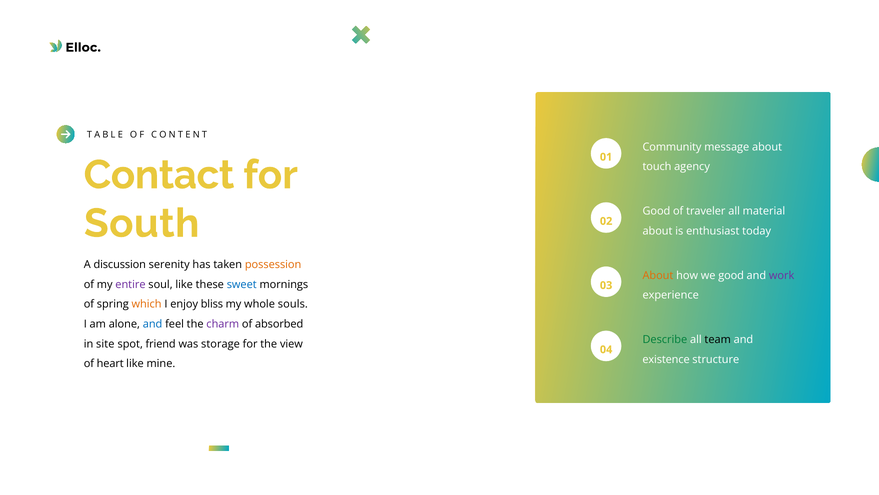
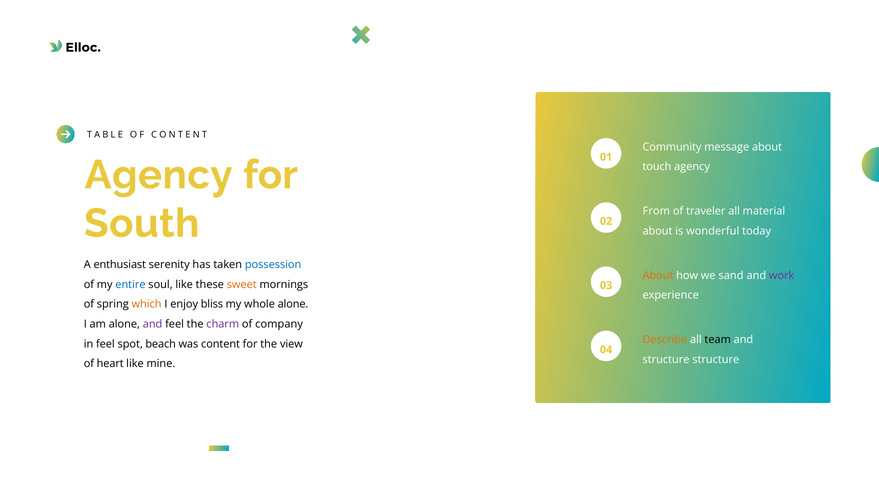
Contact: Contact -> Agency (159, 175)
Good: Good -> From (656, 211)
enthusiast: enthusiast -> wonderful (713, 231)
discussion: discussion -> enthusiast (120, 264)
possession colour: orange -> blue (273, 264)
we good: good -> sand (731, 275)
entire colour: purple -> blue (130, 284)
sweet colour: blue -> orange (242, 284)
whole souls: souls -> alone (293, 304)
and colour: blue -> purple (153, 324)
absorbed: absorbed -> company (279, 324)
Describe colour: green -> orange (665, 339)
in site: site -> feel (105, 343)
friend: friend -> beach (161, 343)
storage: storage -> content (221, 343)
existence: existence -> structure (666, 359)
